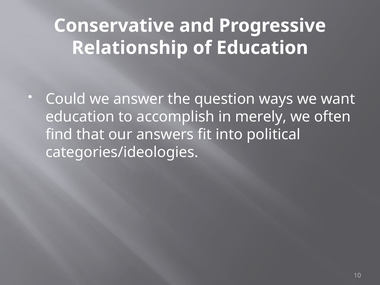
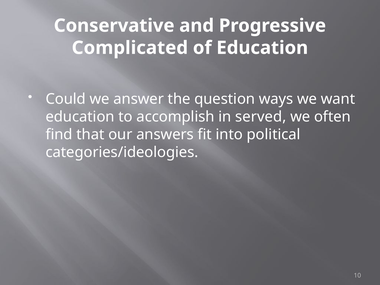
Relationship: Relationship -> Complicated (130, 48)
merely: merely -> served (261, 117)
